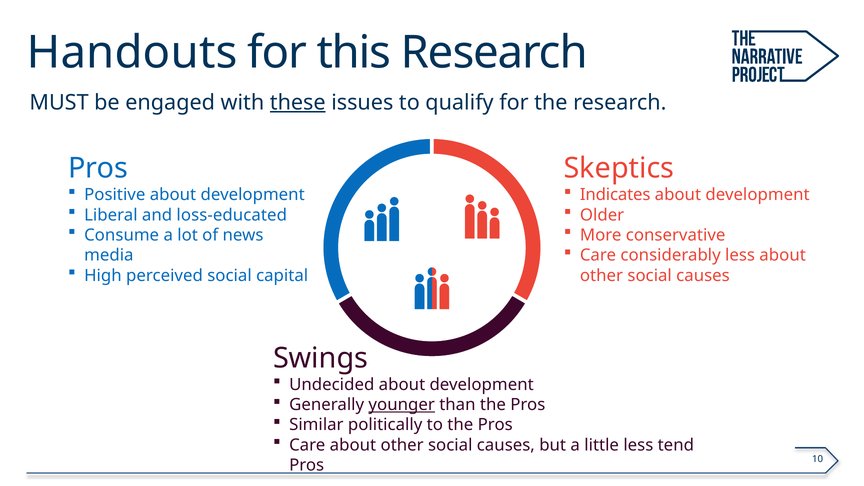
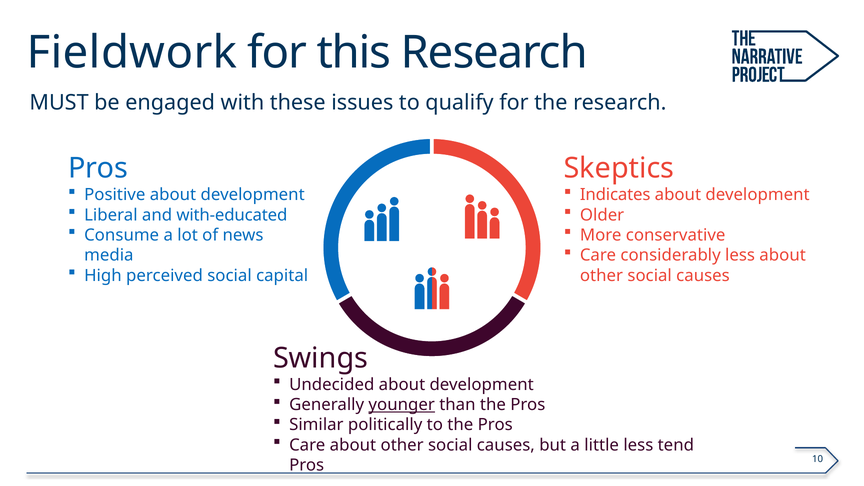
Handouts: Handouts -> Fieldwork (132, 53)
these underline: present -> none (298, 103)
loss-educated: loss-educated -> with-educated (232, 215)
